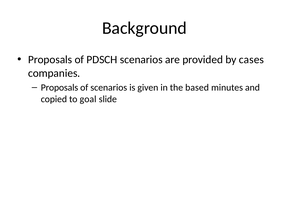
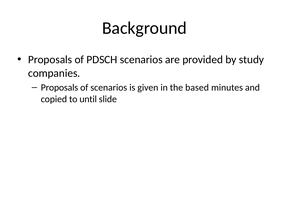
cases: cases -> study (251, 60)
goal: goal -> until (88, 99)
